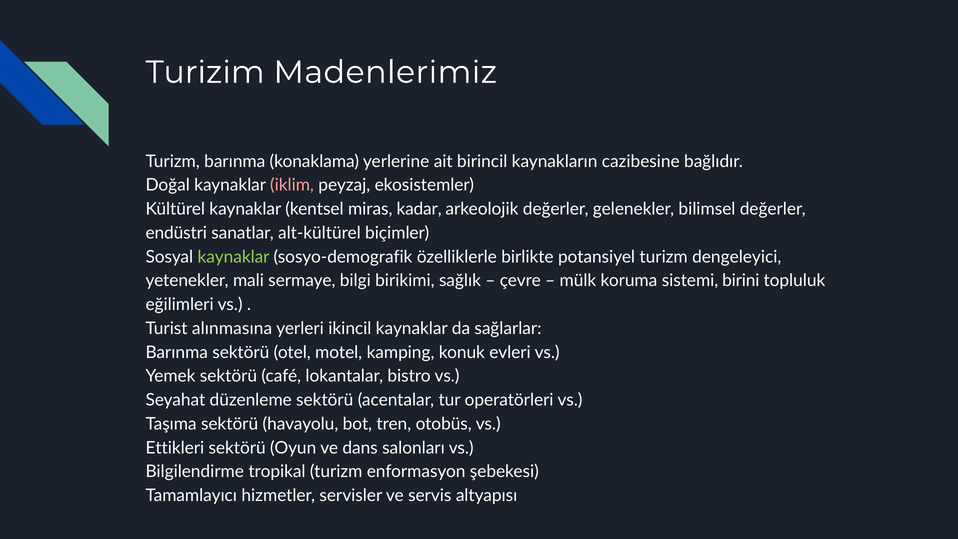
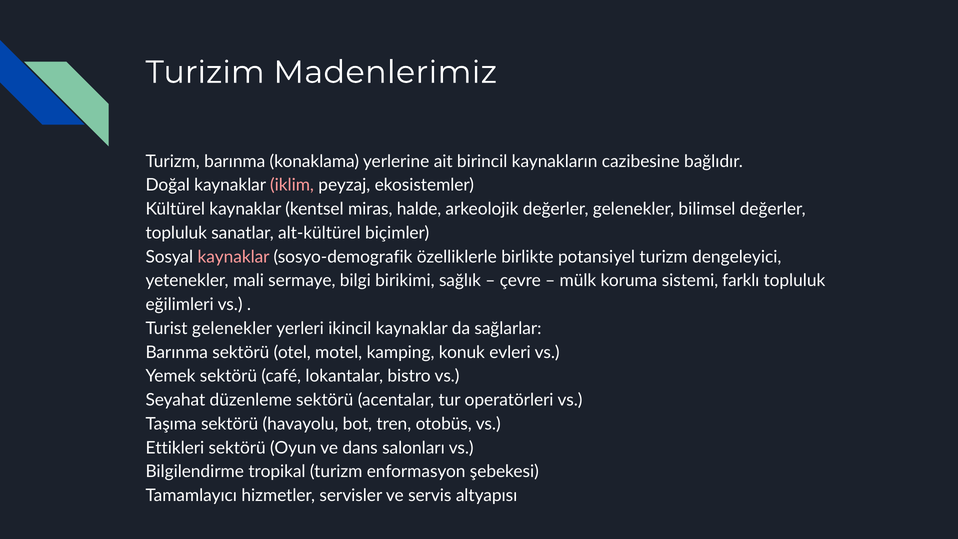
kadar: kadar -> halde (419, 209)
endüstri: endüstri -> topluluk (176, 233)
kaynaklar colour: light green -> pink (234, 257)
birini: birini -> farklı (741, 281)
Turist alınmasına: alınmasına -> gelenekler (232, 328)
